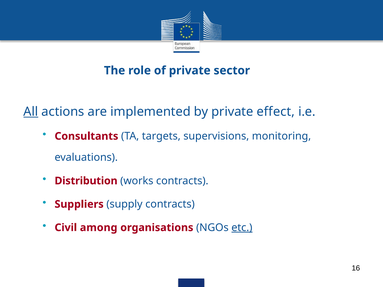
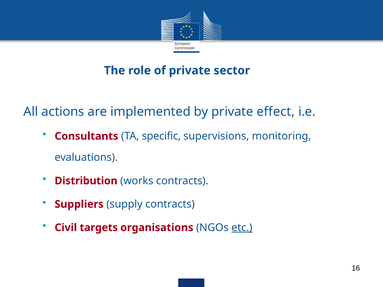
All underline: present -> none (31, 112)
targets: targets -> specific (161, 136)
among: among -> targets (99, 228)
